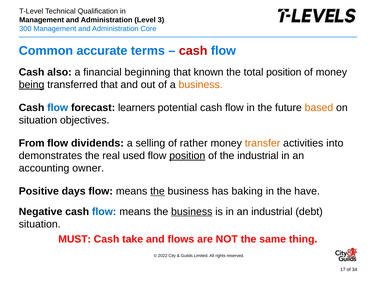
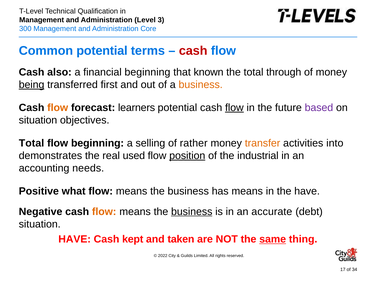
Common accurate: accurate -> potential (102, 51)
total position: position -> through (284, 72)
transferred that: that -> first (109, 85)
flow colour: blue -> orange (58, 108)
flow underline: none -> present (234, 108)
based colour: orange -> purple (319, 108)
From: From -> Total (32, 143)
flow dividends: dividends -> beginning (98, 143)
owner: owner -> needs (88, 168)
days: days -> what (74, 191)
the underline: present -> none (157, 191)
has baking: baking -> means (247, 191)
flow colour: blue -> orange (104, 212)
an industrial: industrial -> accurate (272, 212)
MUST: MUST -> HAVE (75, 239)
take: take -> kept (133, 239)
flows: flows -> taken (181, 239)
same underline: none -> present (273, 239)
